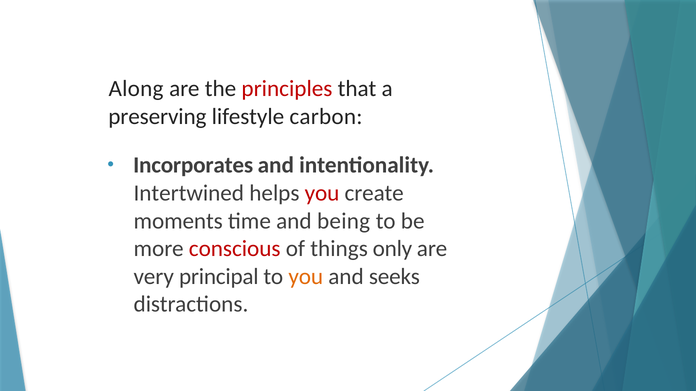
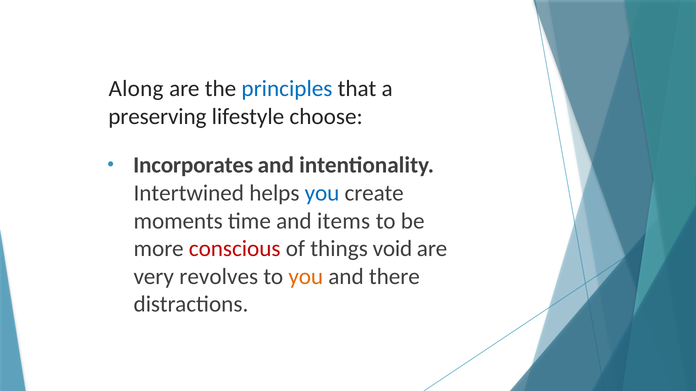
principles colour: red -> blue (287, 89)
carbon: carbon -> choose (326, 117)
you colour: red -> blue (322, 193)
being: being -> items (344, 221)
only: only -> void (392, 249)
principal: principal -> revolves (219, 277)
seeks: seeks -> there (394, 277)
